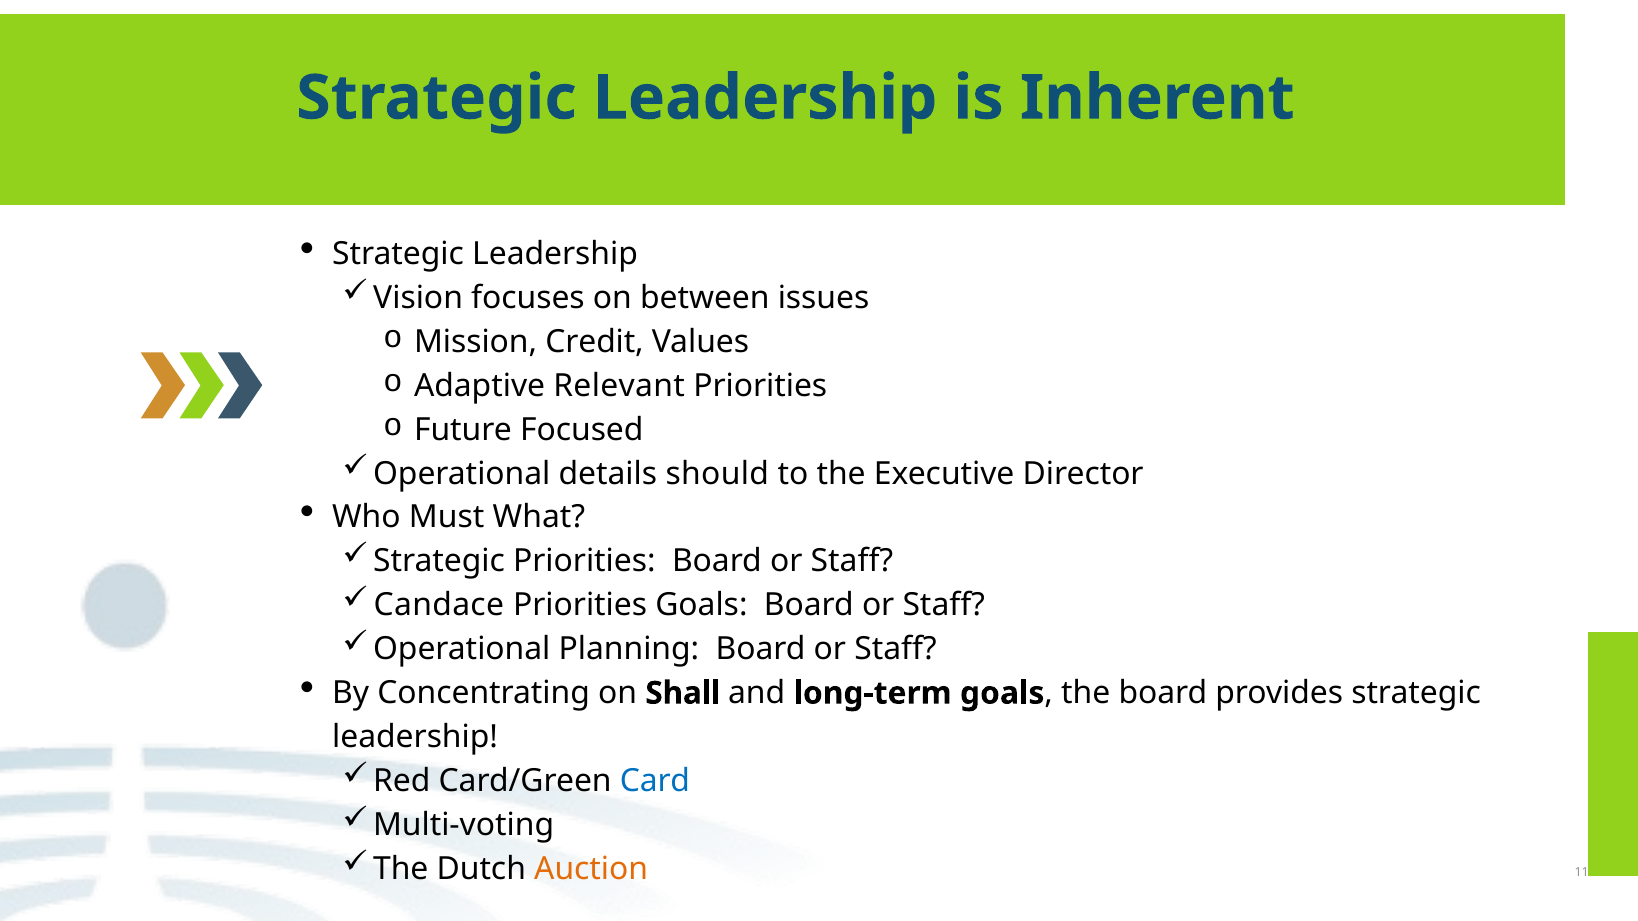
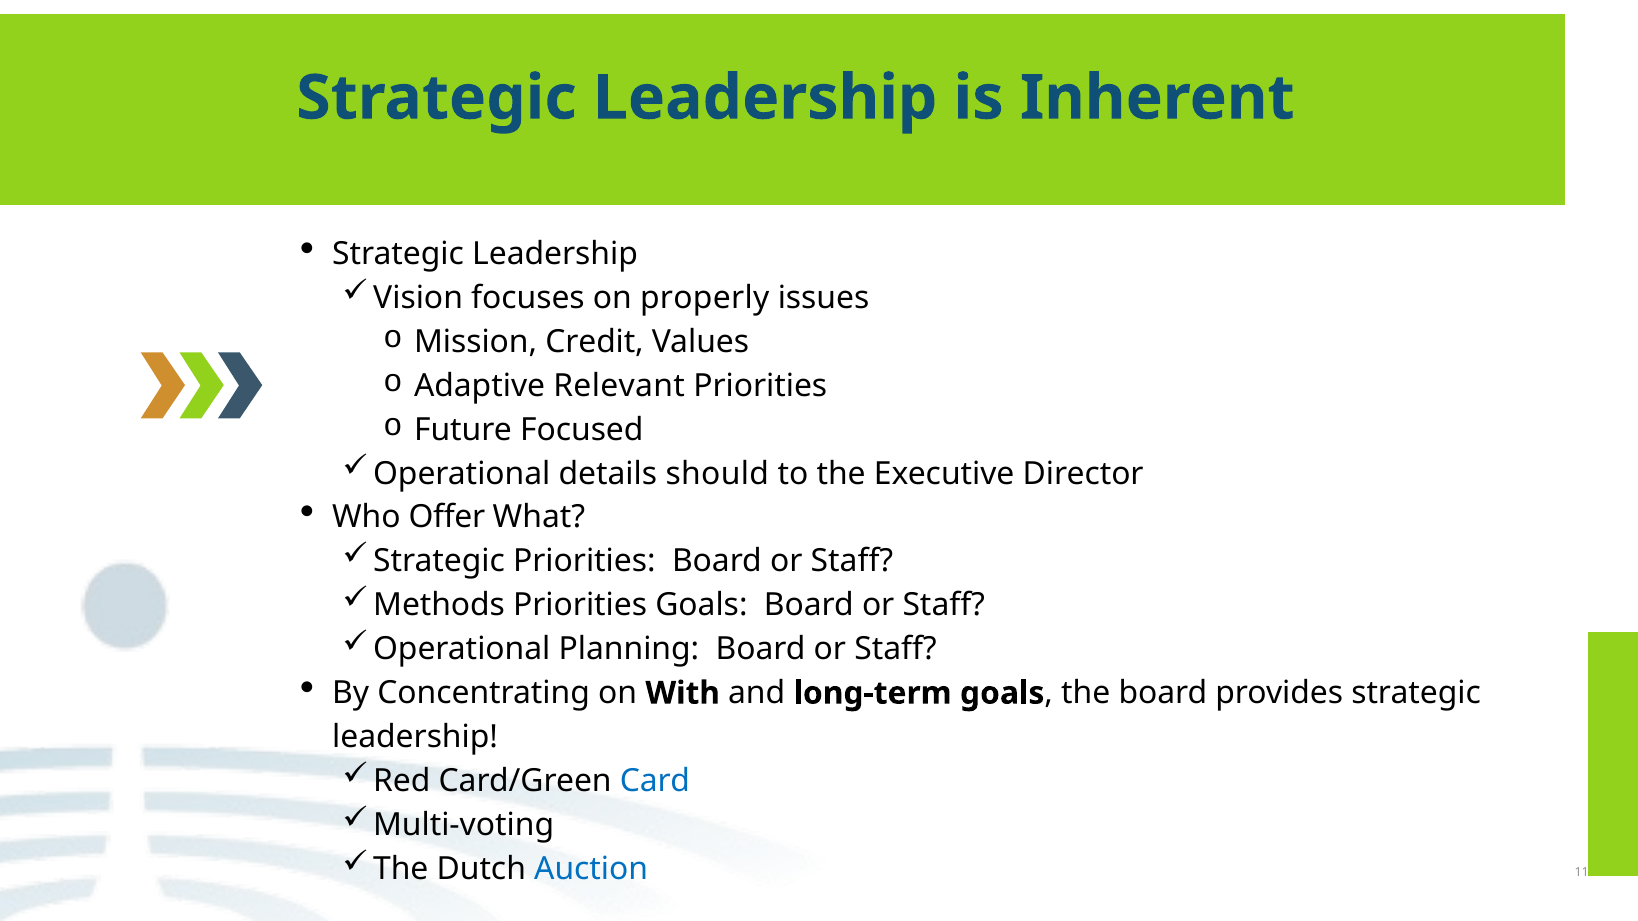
between: between -> properly (705, 298)
Must: Must -> Offer (447, 518)
Candace: Candace -> Methods (439, 606)
Shall: Shall -> With (683, 693)
Auction colour: orange -> blue (591, 869)
